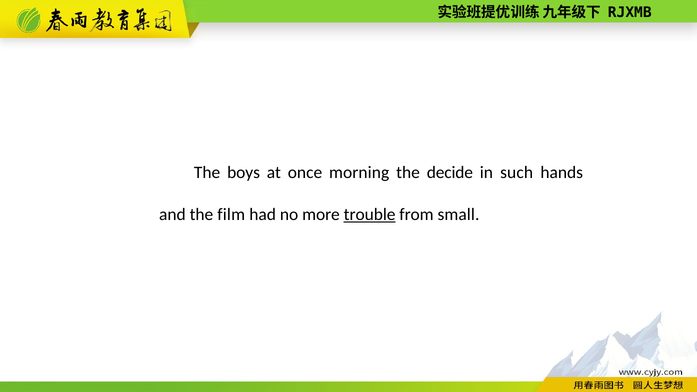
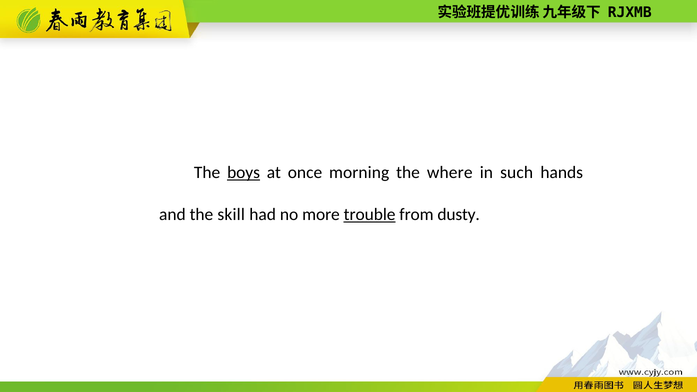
boys underline: none -> present (244, 173)
decide: decide -> where (450, 173)
film: film -> skill (231, 214)
small: small -> dusty (459, 214)
